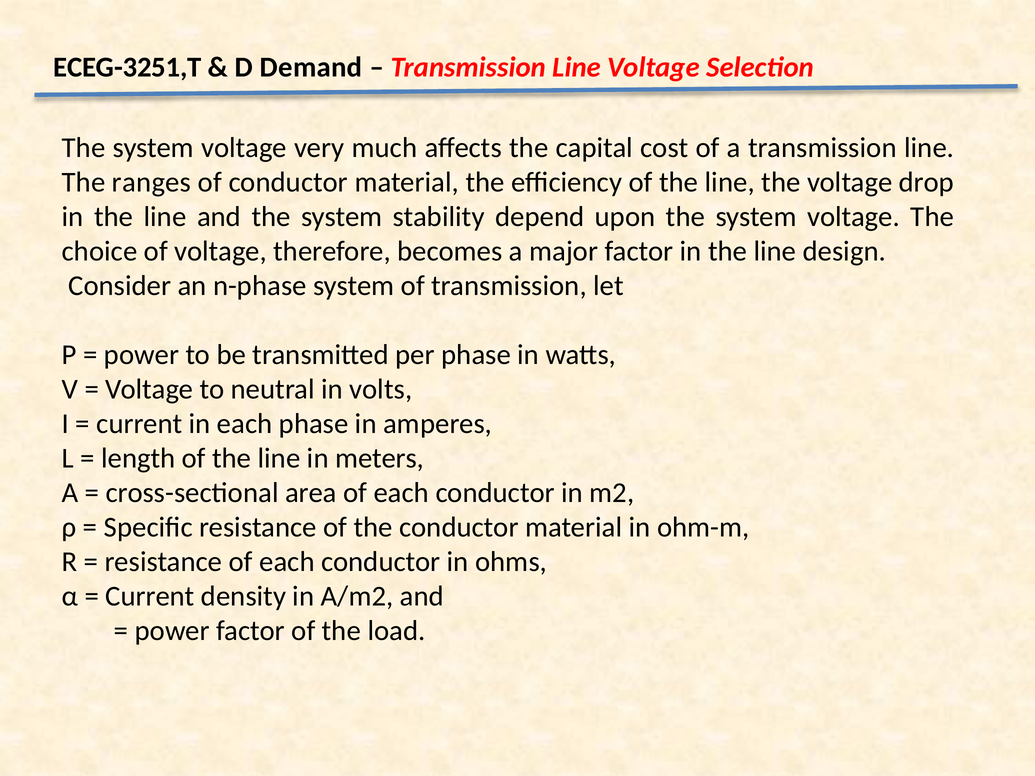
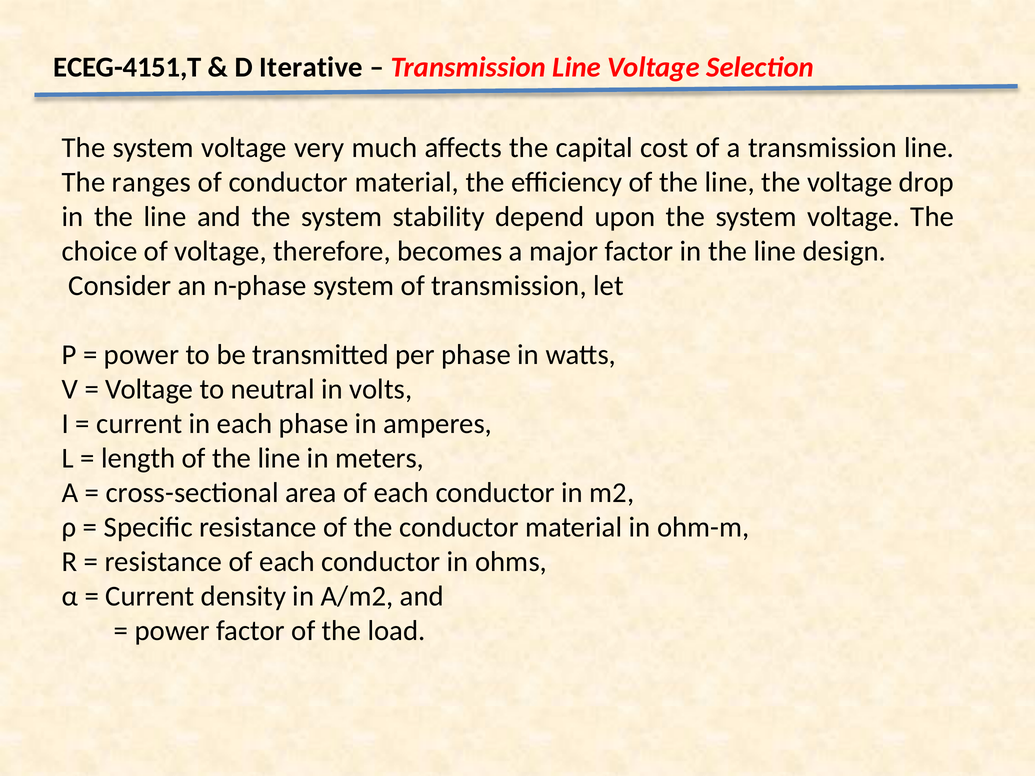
ECEG-3251,T: ECEG-3251,T -> ECEG-4151,T (127, 67)
Demand: Demand -> Iterative (311, 67)
